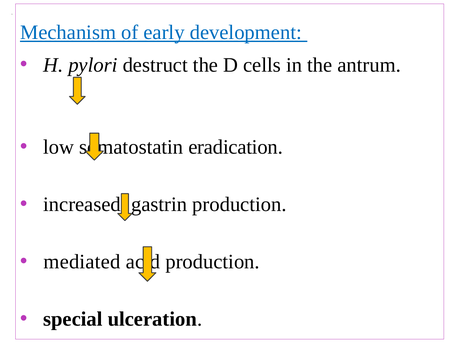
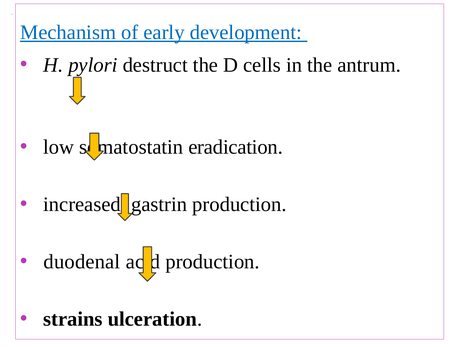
mediated: mediated -> duodenal (82, 262)
special: special -> strains (73, 319)
